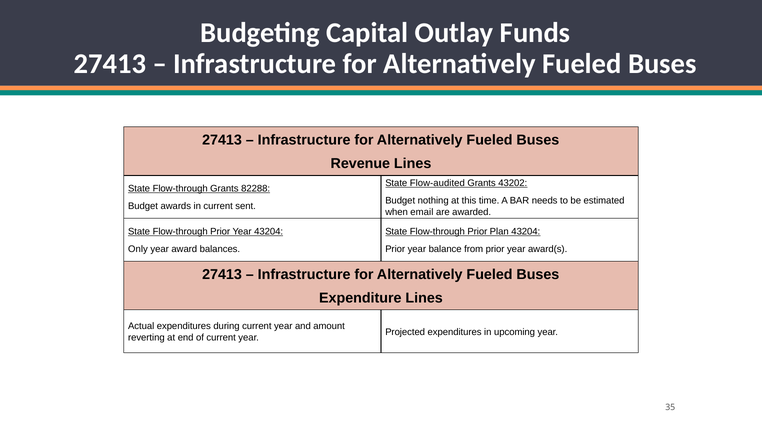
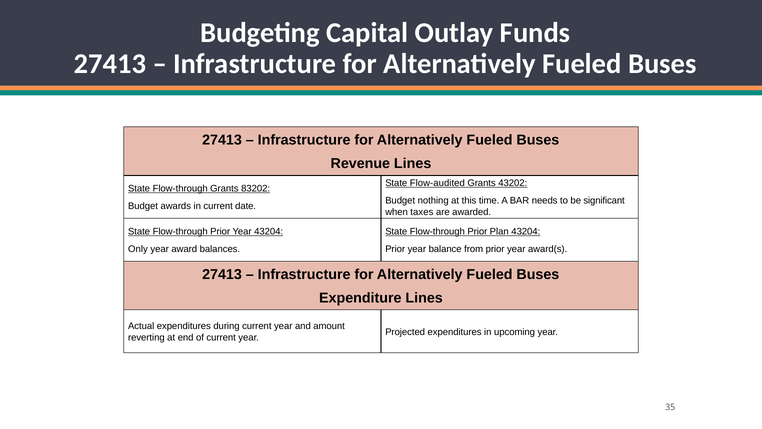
82288: 82288 -> 83202 (256, 188)
estimated: estimated -> significant (604, 200)
sent: sent -> date (246, 206)
email: email -> taxes (422, 212)
